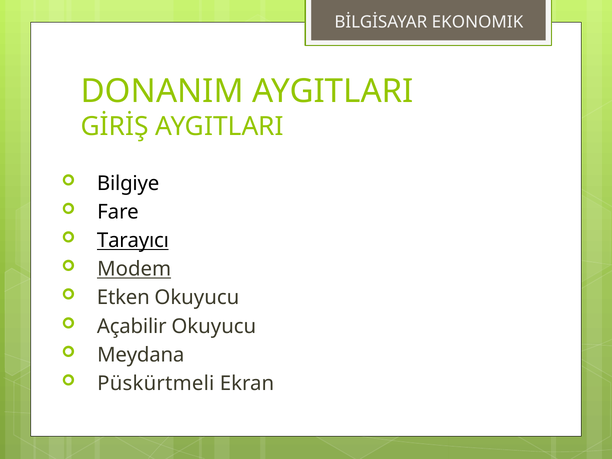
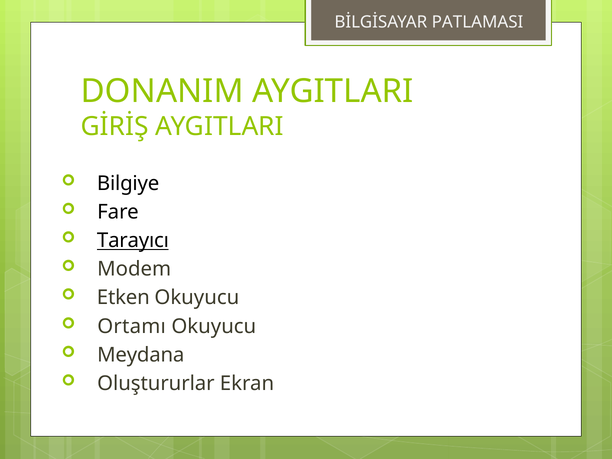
EKONOMIK: EKONOMIK -> PATLAMASI (478, 22)
Modem underline: present -> none (134, 269)
Açabilir: Açabilir -> Ortamı (132, 326)
Püskürtmeli: Püskürtmeli -> Oluştururlar (156, 383)
